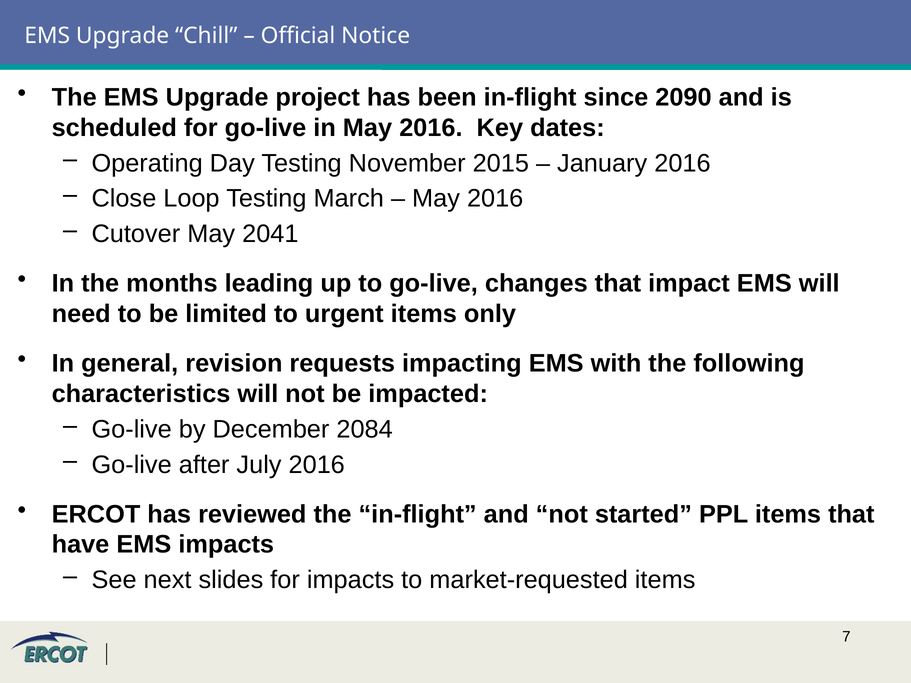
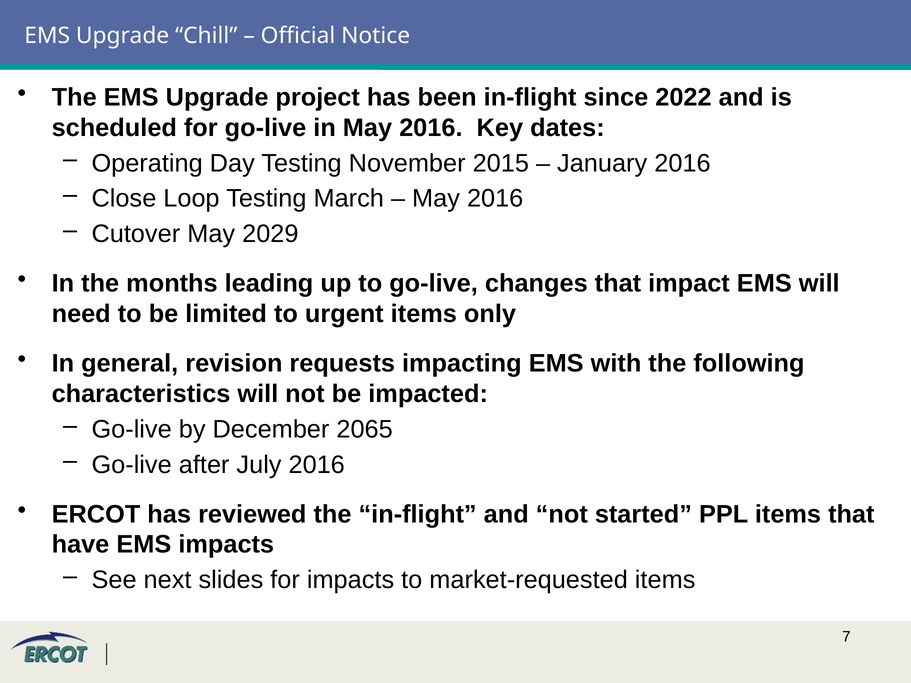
2090: 2090 -> 2022 (683, 97)
2041: 2041 -> 2029 (270, 234)
2084: 2084 -> 2065 (365, 429)
